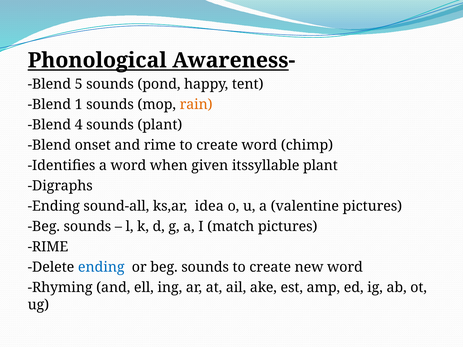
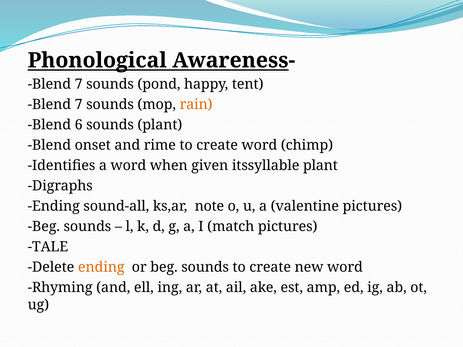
5: 5 -> 7 (79, 84)
1: 1 -> 7 (79, 105)
4: 4 -> 6 (79, 125)
idea: idea -> note (209, 206)
RIME: RIME -> TALE (48, 247)
ending colour: blue -> orange (101, 267)
